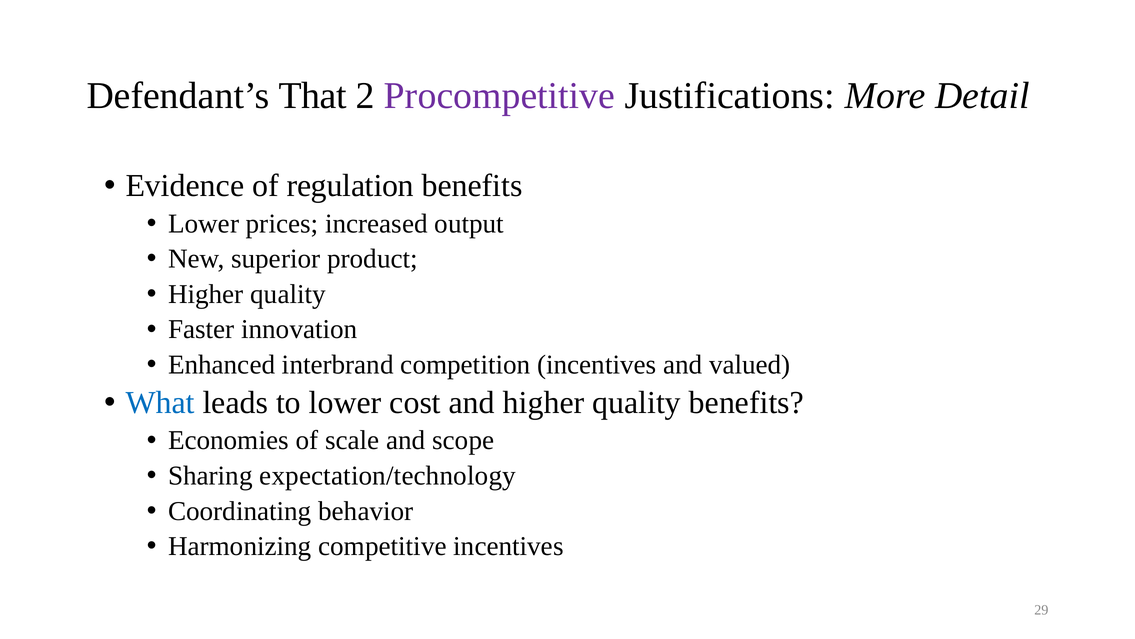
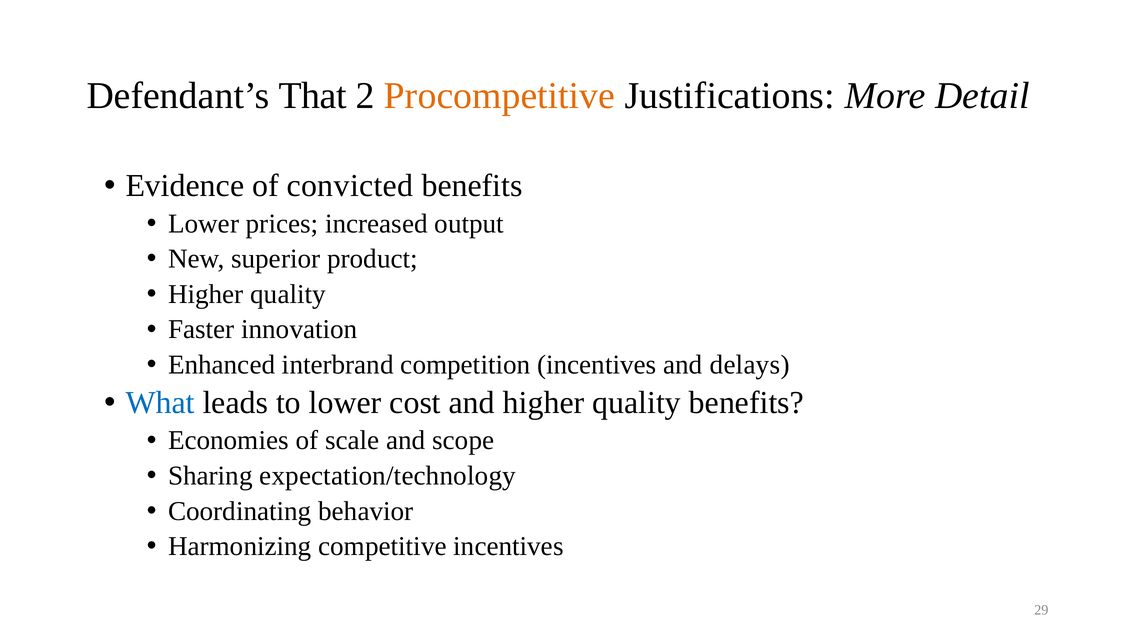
Procompetitive colour: purple -> orange (499, 95)
regulation: regulation -> convicted (350, 186)
valued: valued -> delays (750, 364)
